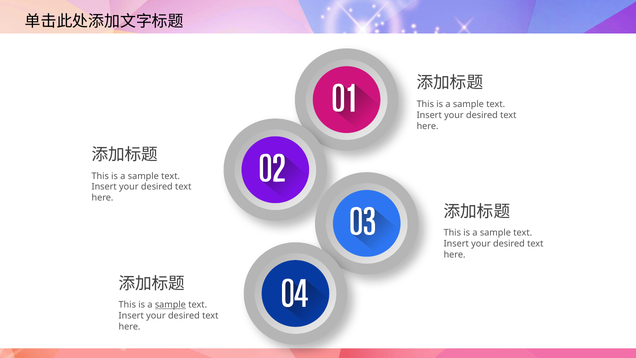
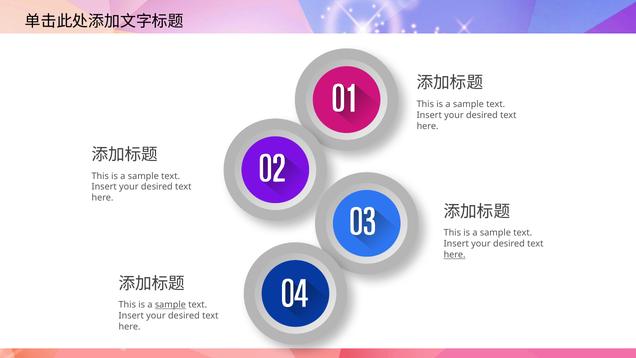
here underline: none -> present (455, 255)
